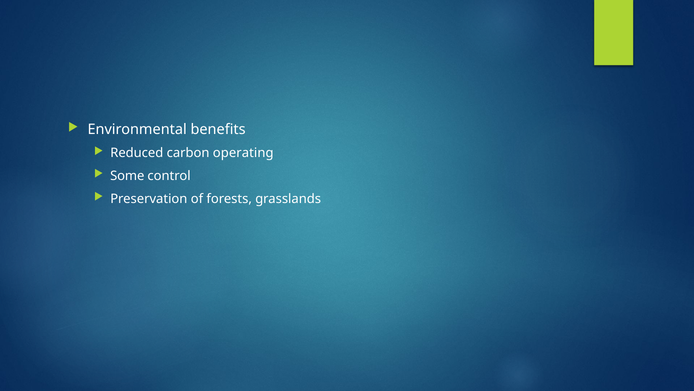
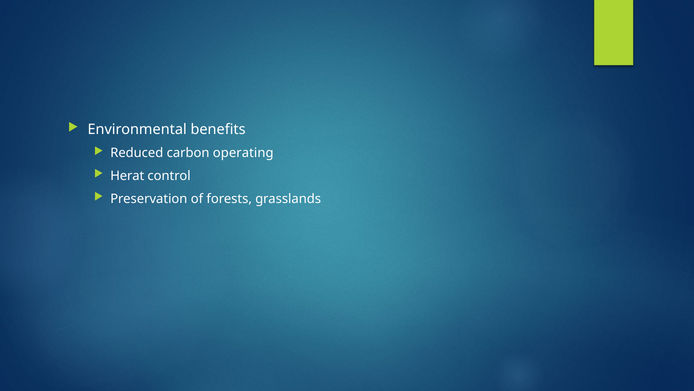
Some: Some -> Herat (127, 176)
